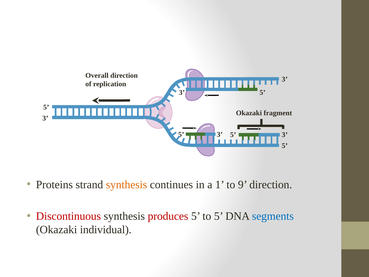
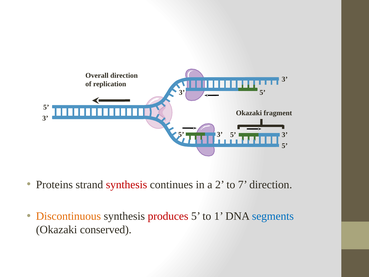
synthesis colour: orange -> red (127, 184)
1: 1 -> 2 (220, 184)
9: 9 -> 7 (243, 184)
Discontinuous colour: red -> orange (68, 216)
to 5: 5 -> 1 (219, 216)
individual: individual -> conserved (106, 229)
